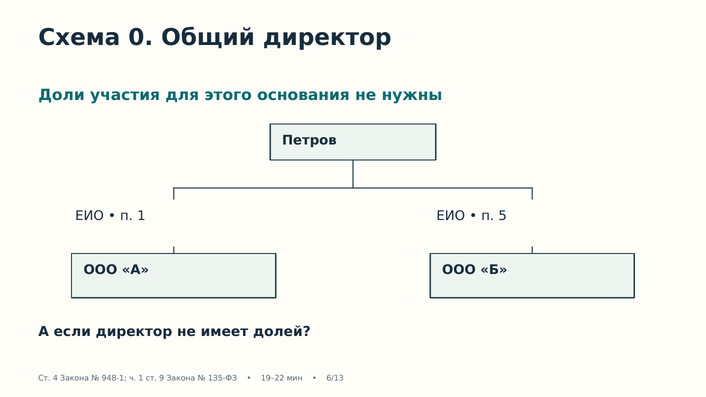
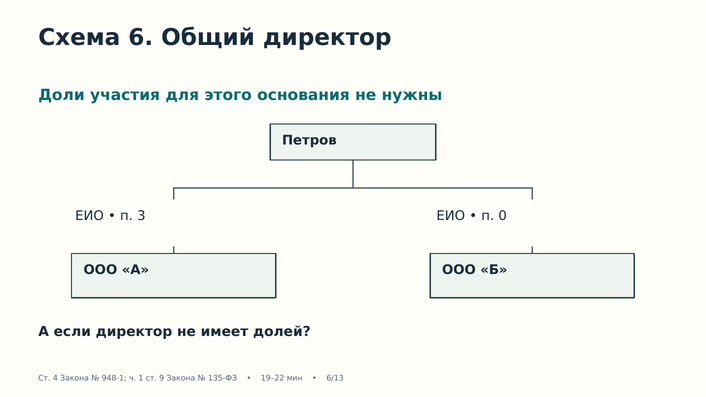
0: 0 -> 6 (141, 37)
п 1: 1 -> 3 (141, 216)
5: 5 -> 0 (503, 216)
